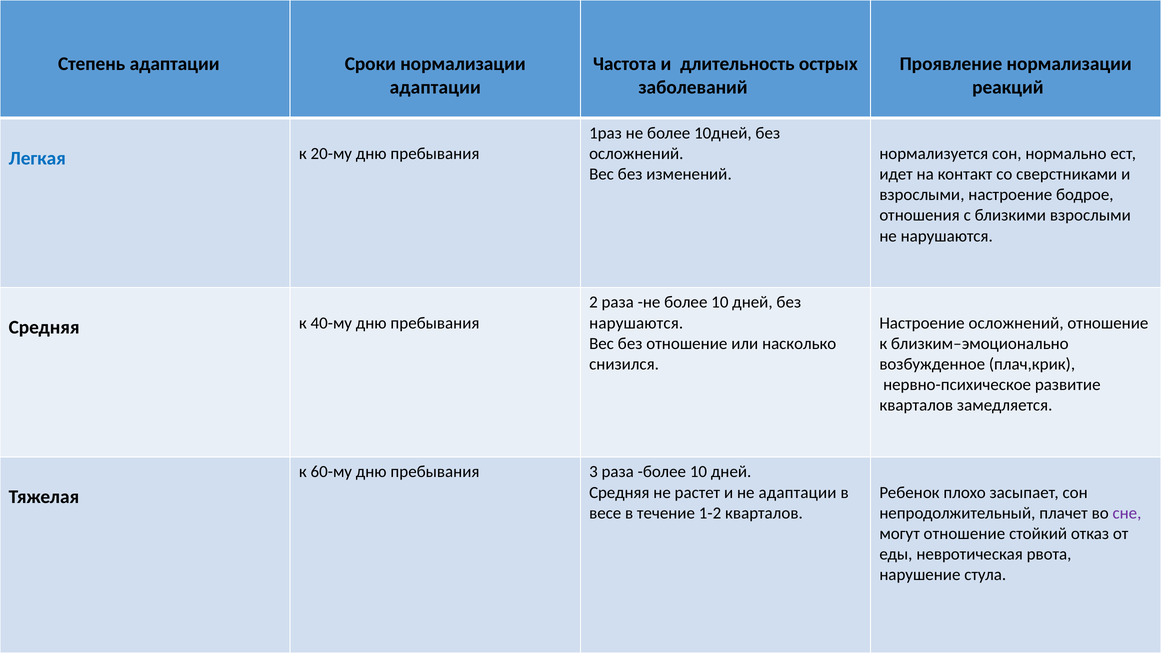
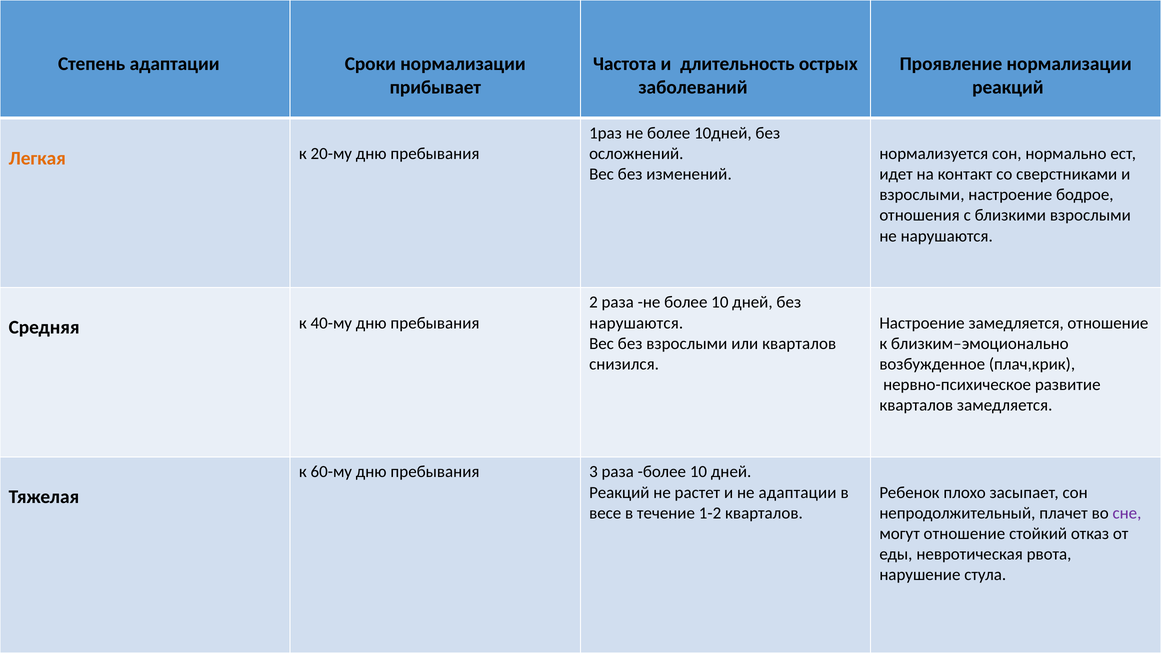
адаптации: адаптации -> прибывает (435, 87)
Легкая colour: blue -> orange (37, 158)
Настроение осложнений: осложнений -> замедляется (1016, 323)
без отношение: отношение -> взрослыми (687, 344)
или насколько: насколько -> кварталов (799, 344)
Средняя: Средняя -> Реакций (619, 493)
